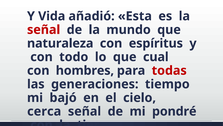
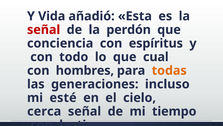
mundo: mundo -> perdón (129, 30)
naturaleza: naturaleza -> conciencia (60, 43)
todas colour: red -> orange (169, 70)
tiempo: tiempo -> incluso (167, 84)
bajó: bajó -> esté (63, 97)
pondré: pondré -> tiempo (174, 111)
